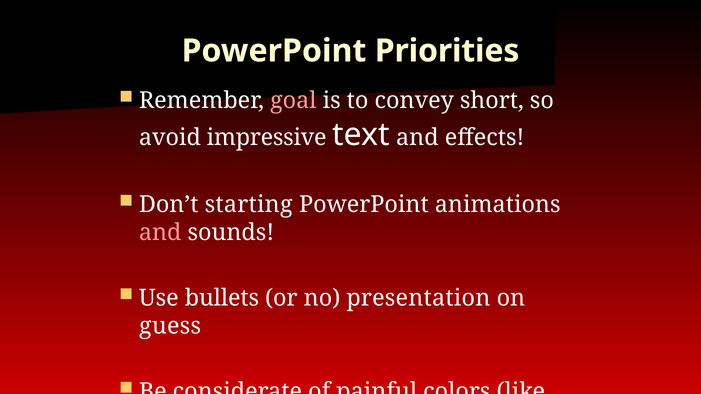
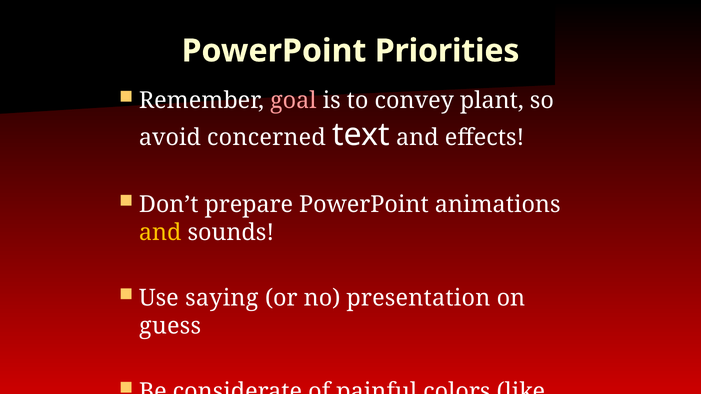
short: short -> plant (492, 101)
impressive: impressive -> concerned (266, 137)
starting: starting -> prepare (249, 205)
and colour: pink -> yellow (160, 233)
bullets: bullets -> saying (222, 298)
